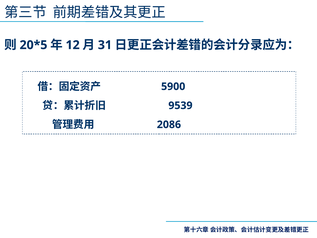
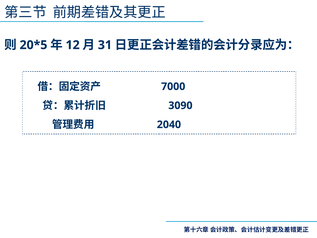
5900: 5900 -> 7000 (173, 86)
9539: 9539 -> 3090 (180, 105)
2086: 2086 -> 2040 (169, 124)
